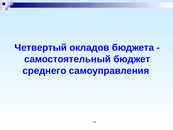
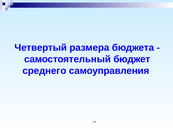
окладов: окладов -> размера (89, 48)
